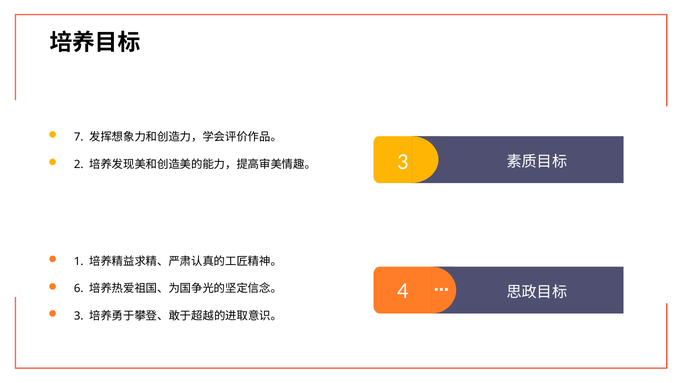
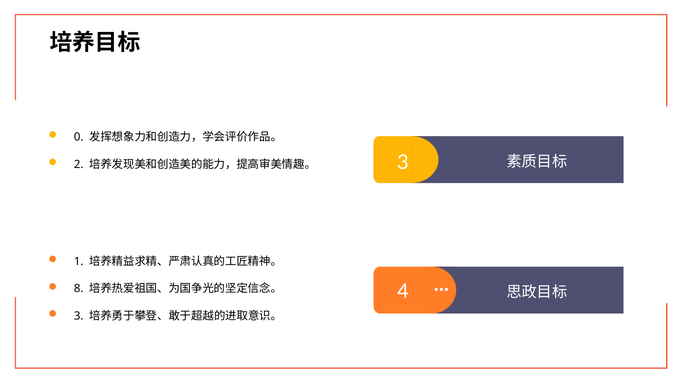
7: 7 -> 0 (79, 137)
6: 6 -> 8 (79, 289)
